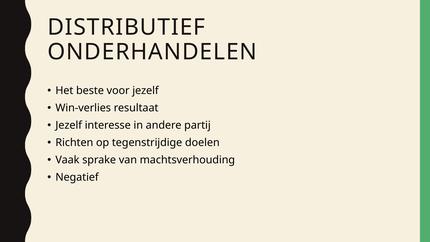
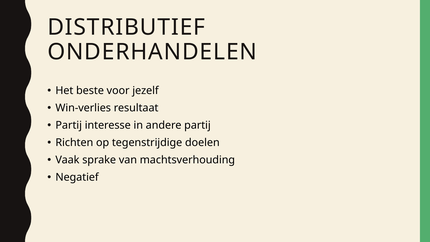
Jezelf: Jezelf -> Partij (69, 125)
